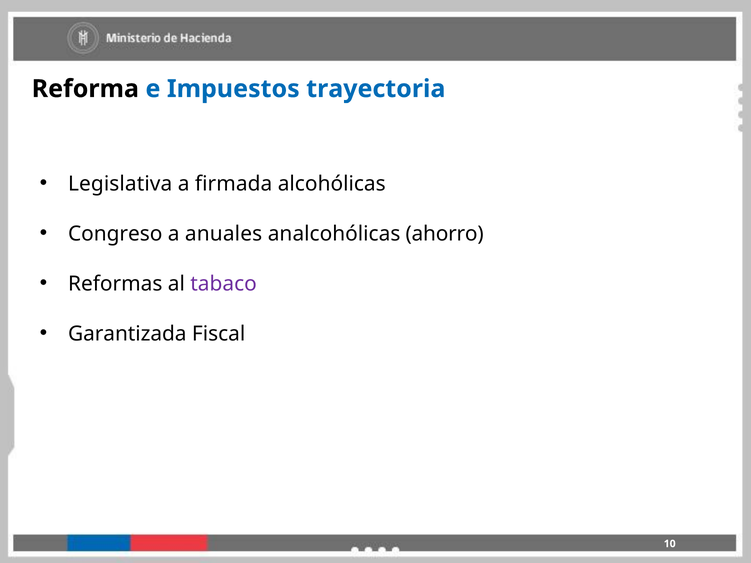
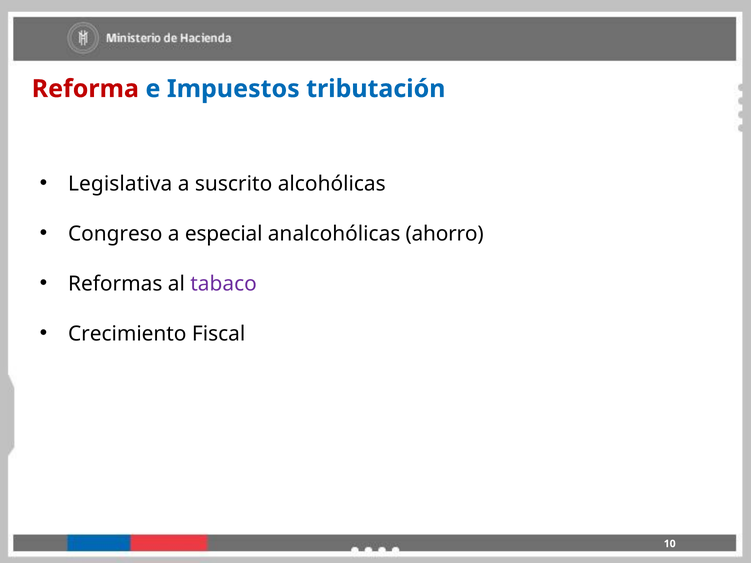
Reforma colour: black -> red (85, 89)
trayectoria: trayectoria -> tributación (376, 89)
firmada: firmada -> suscrito (234, 184)
anuales: anuales -> especial (224, 234)
Garantizada: Garantizada -> Crecimiento (127, 334)
